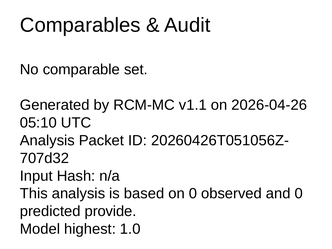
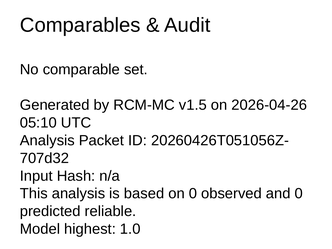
v1.1: v1.1 -> v1.5 (193, 105)
provide: provide -> reliable (110, 211)
